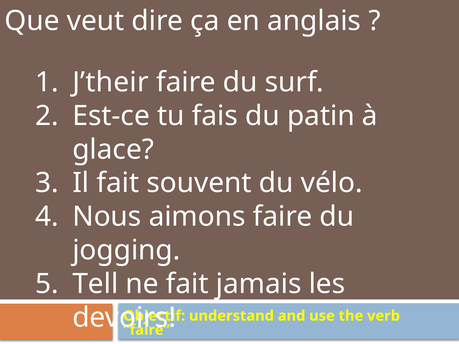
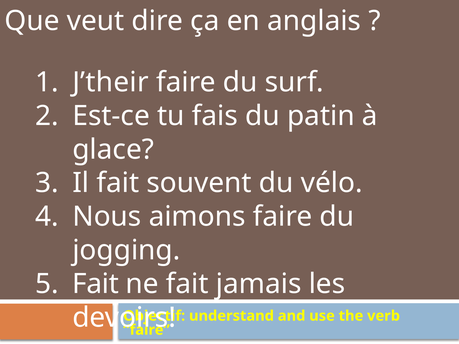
Tell: Tell -> Fait (95, 284)
